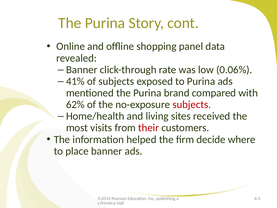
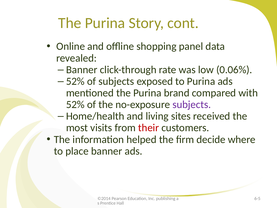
41%: 41% -> 52% (75, 81)
62%: 62% -> 52% (75, 104)
subjects colour: red -> purple (192, 104)
